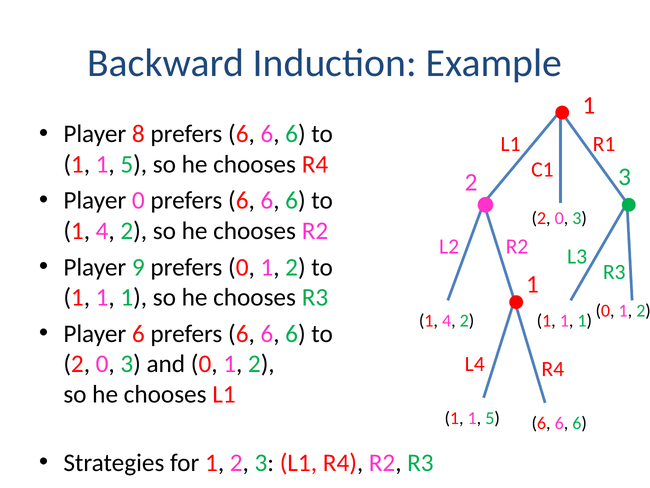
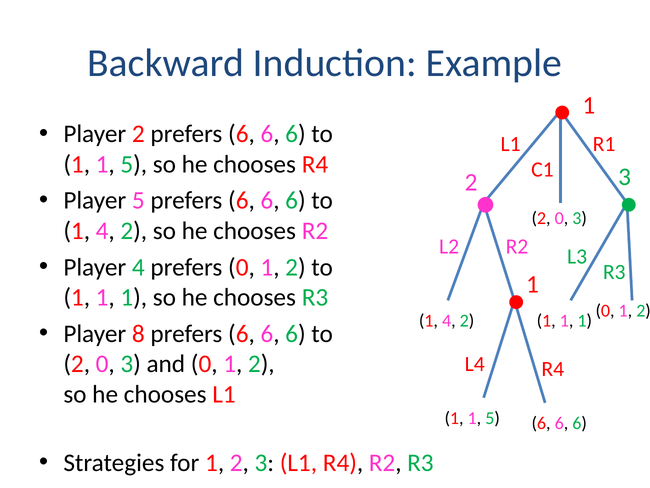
Player 8: 8 -> 2 (138, 134)
Player 0: 0 -> 5 (138, 200)
Player 9: 9 -> 4 (138, 267)
Player 6: 6 -> 8 (138, 333)
